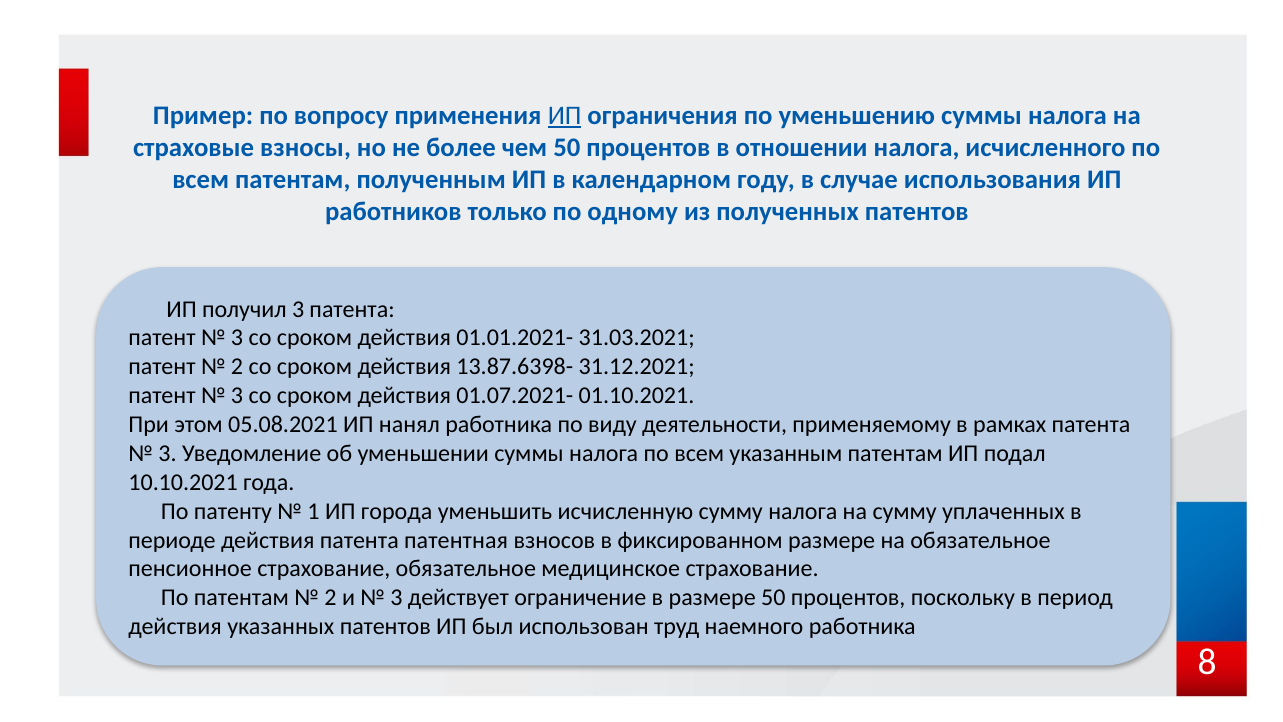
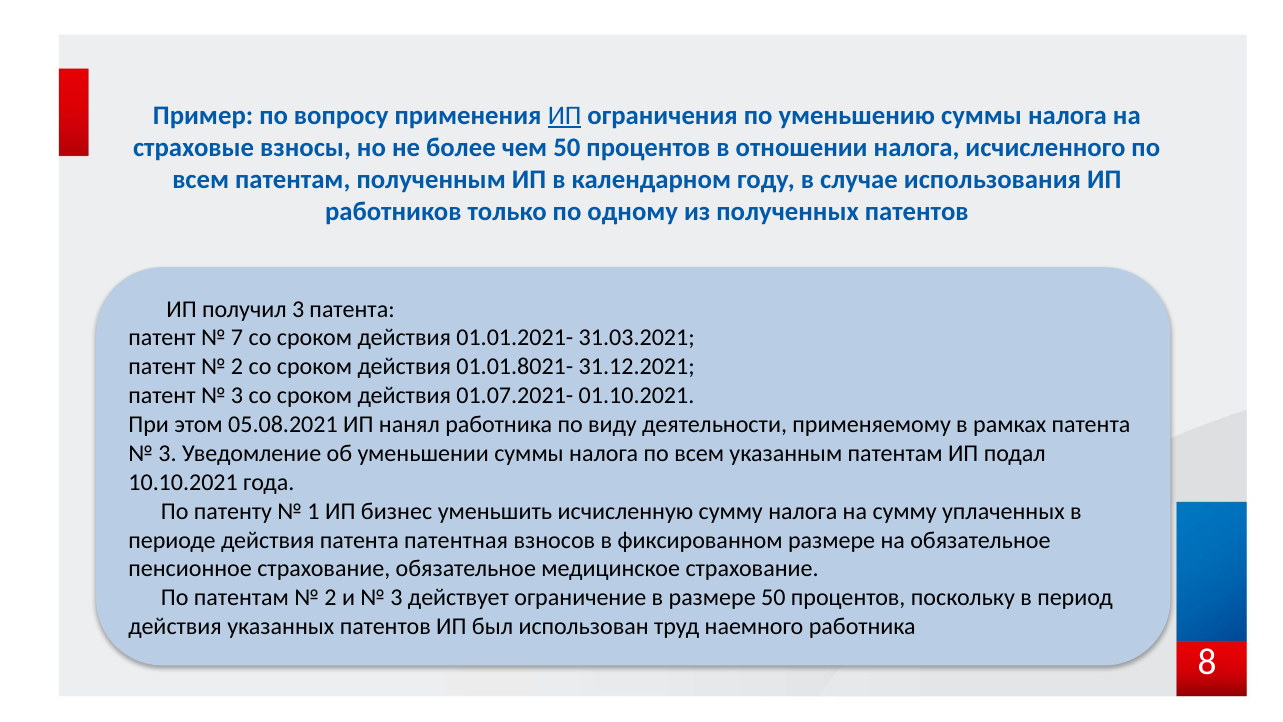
3: 3 -> 7 (237, 338)
13.87.6398-: 13.87.6398- -> 01.01.8021- (515, 367)
города: города -> бизнес (397, 511)
